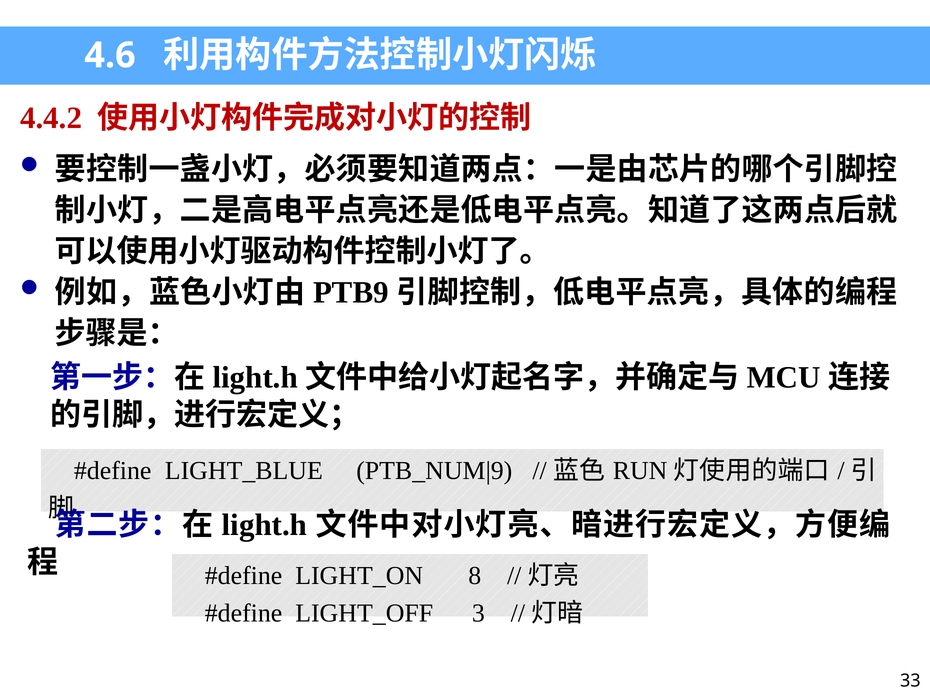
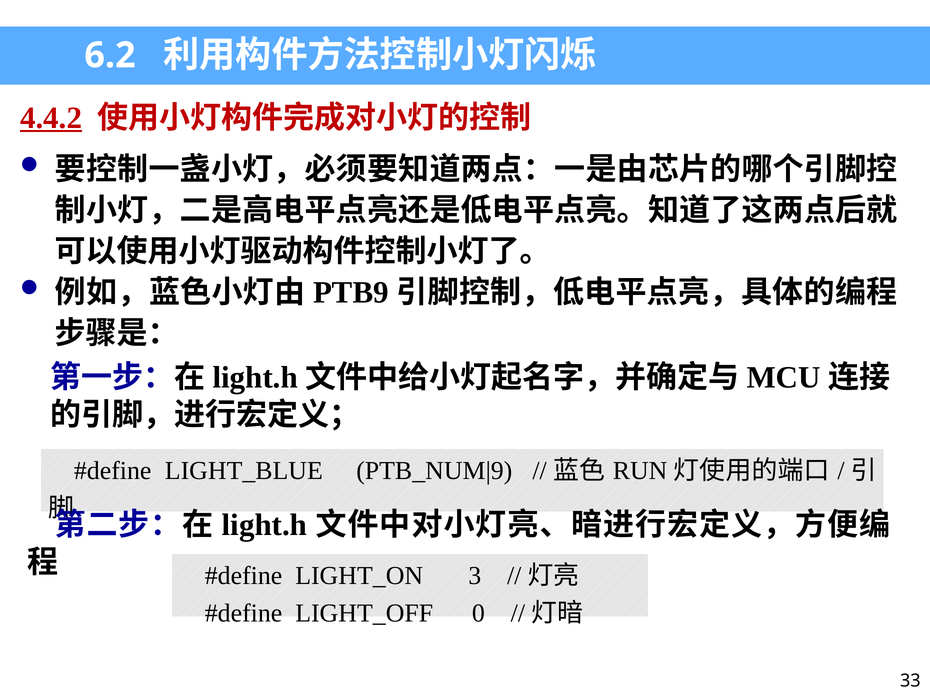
4.6: 4.6 -> 6.2 (110, 55)
4.4.2 underline: none -> present (51, 118)
8: 8 -> 3 (475, 575)
3: 3 -> 0 (478, 613)
